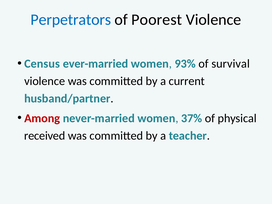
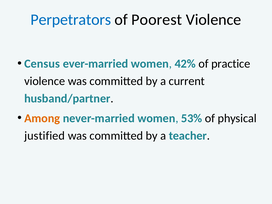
93%: 93% -> 42% (185, 64)
survival: survival -> practice (231, 64)
Among colour: red -> orange (42, 118)
37%: 37% -> 53% (192, 118)
received: received -> justified (45, 136)
